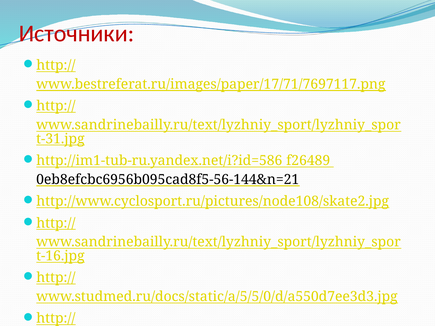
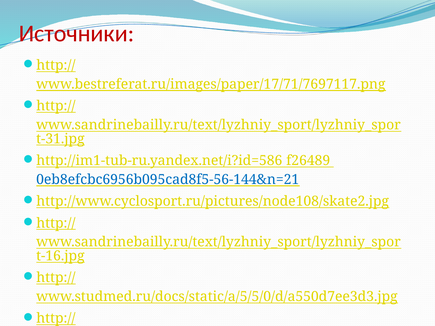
0eb8efcbc6956b095cad8f5-56-144&n=21 colour: black -> blue (168, 180)
